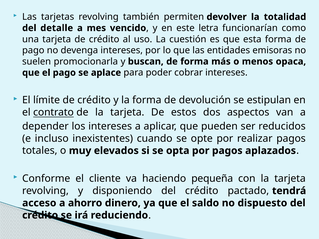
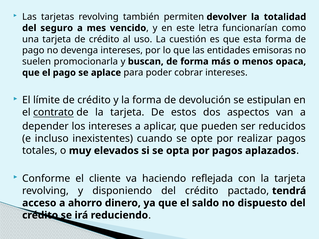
detalle: detalle -> seguro (57, 28)
pequeña: pequeña -> reflejada (212, 179)
